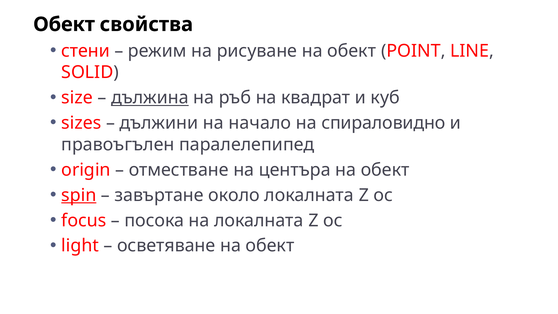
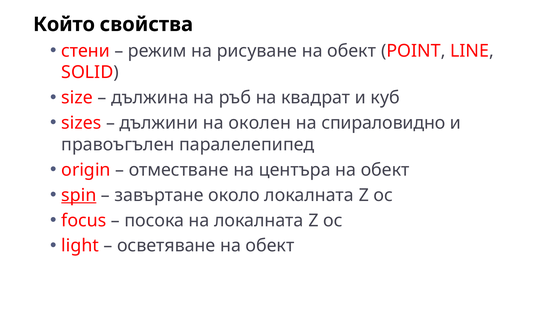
Обект: Обект -> Който (64, 24)
дължина underline: present -> none (150, 98)
начало: начало -> околен (260, 123)
